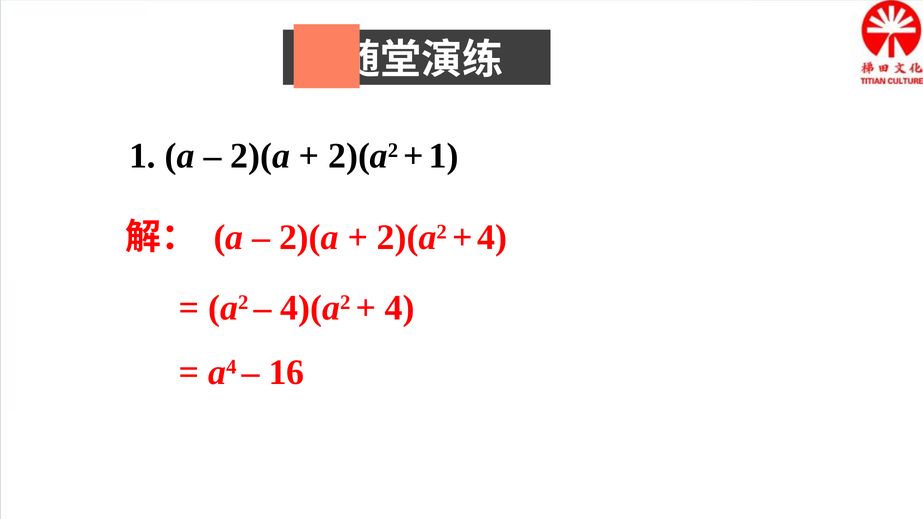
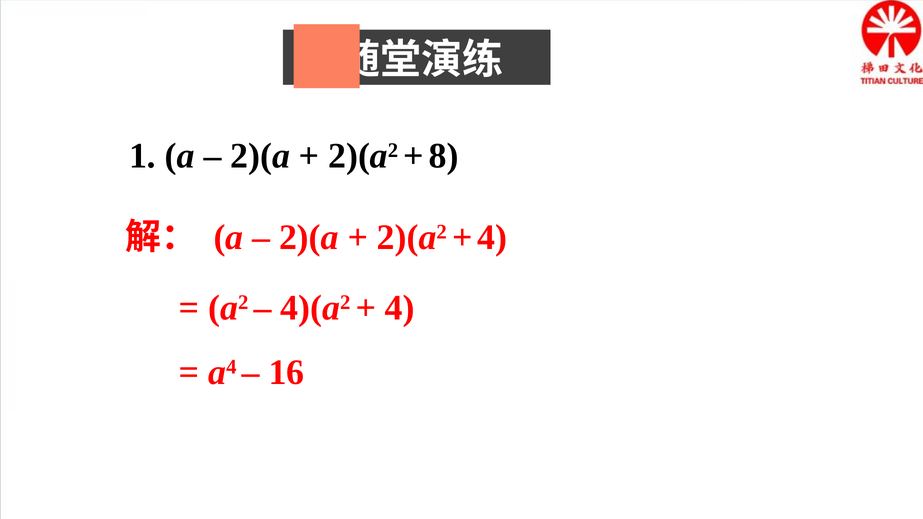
1: 1 -> 8 (444, 156)
